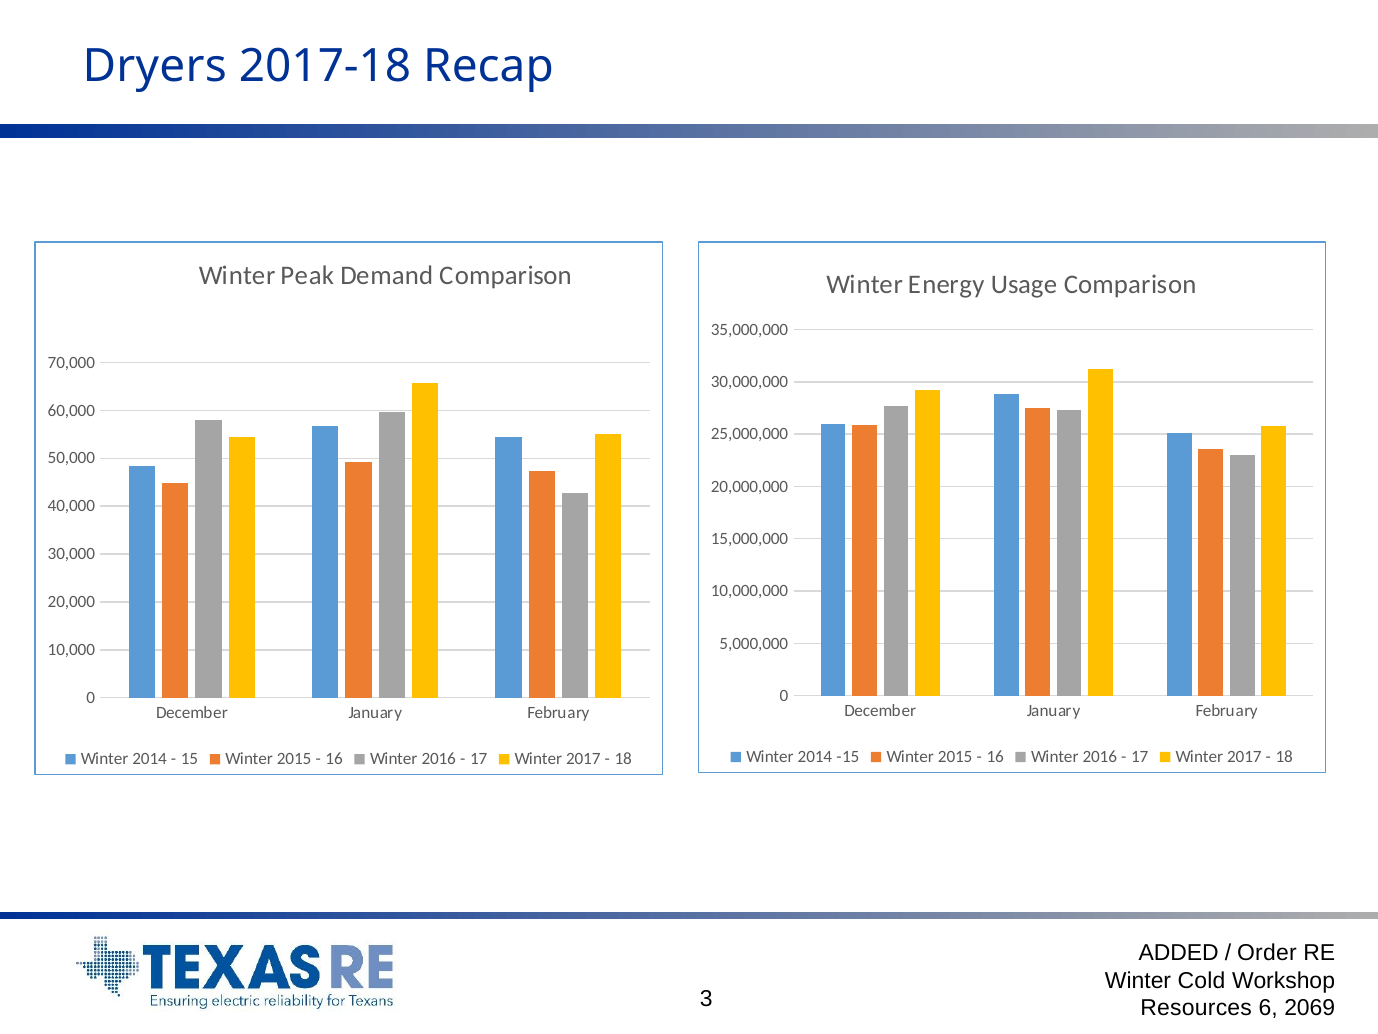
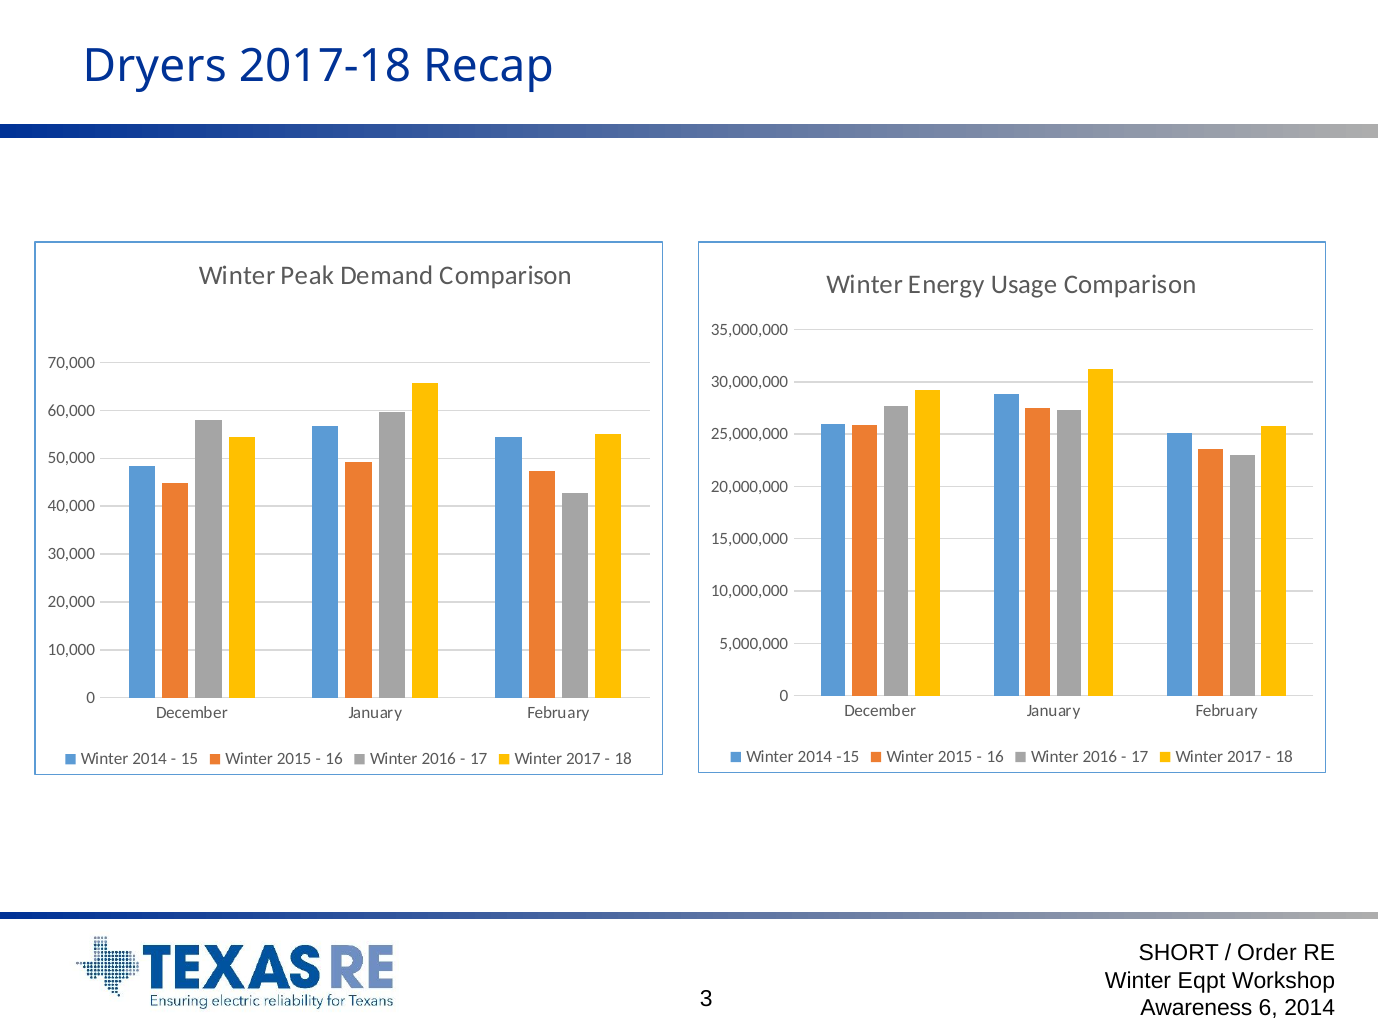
ADDED: ADDED -> SHORT (1179, 952)
Cold: Cold -> Eqpt (1202, 980)
Resources: Resources -> Awareness (1196, 1008)
6 2069: 2069 -> 2014 (1310, 1008)
